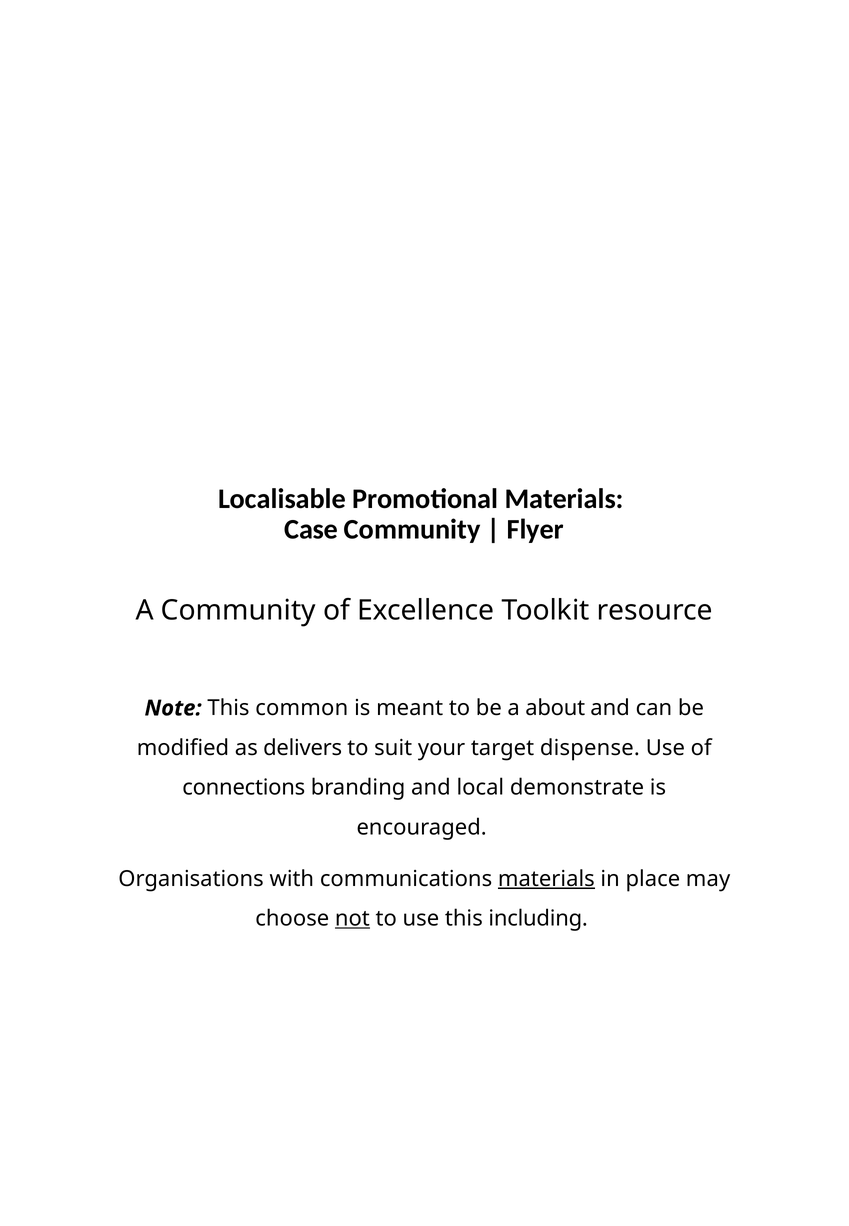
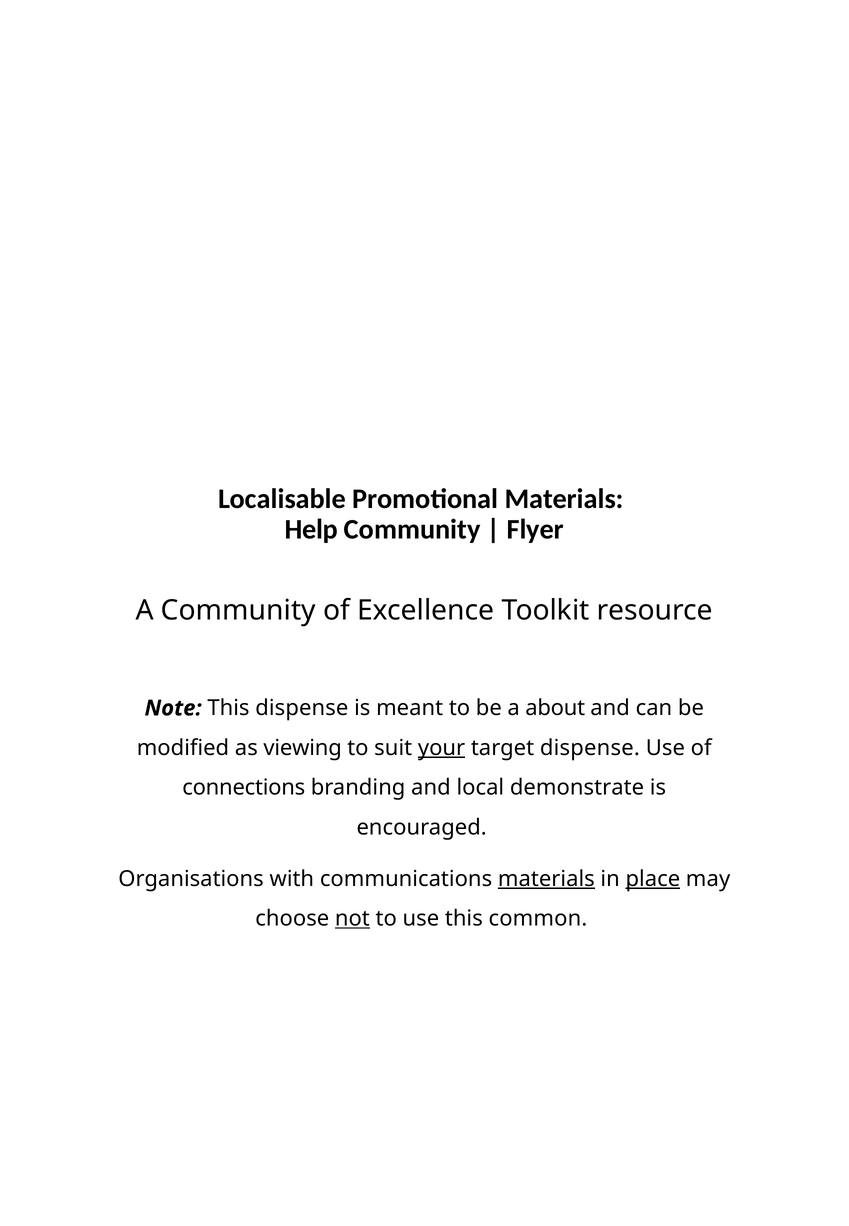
Case: Case -> Help (311, 530)
This common: common -> dispense (302, 708)
delivers: delivers -> viewing (303, 748)
your underline: none -> present (442, 748)
place underline: none -> present (653, 879)
including: including -> common (538, 919)
